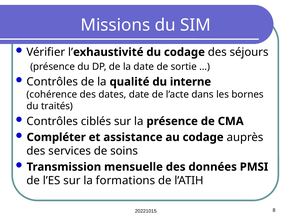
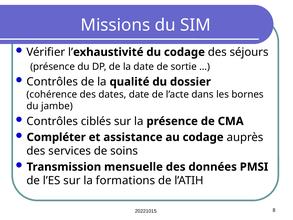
interne: interne -> dossier (190, 82)
traités: traités -> jambe (57, 106)
